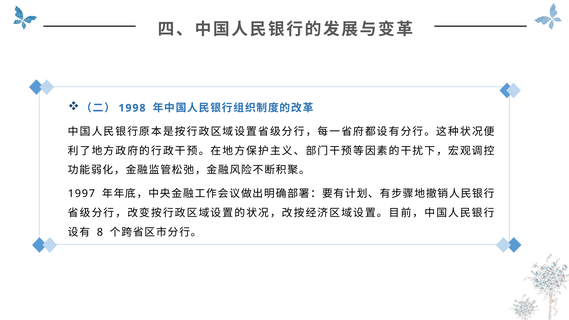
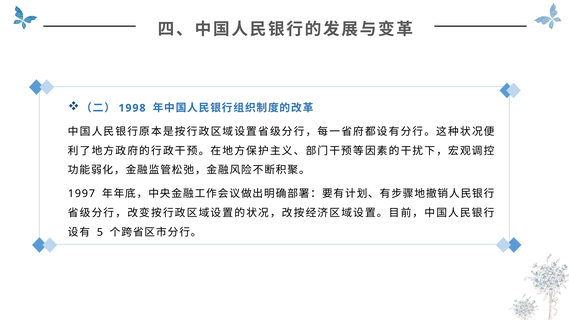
8: 8 -> 5 (100, 232)
